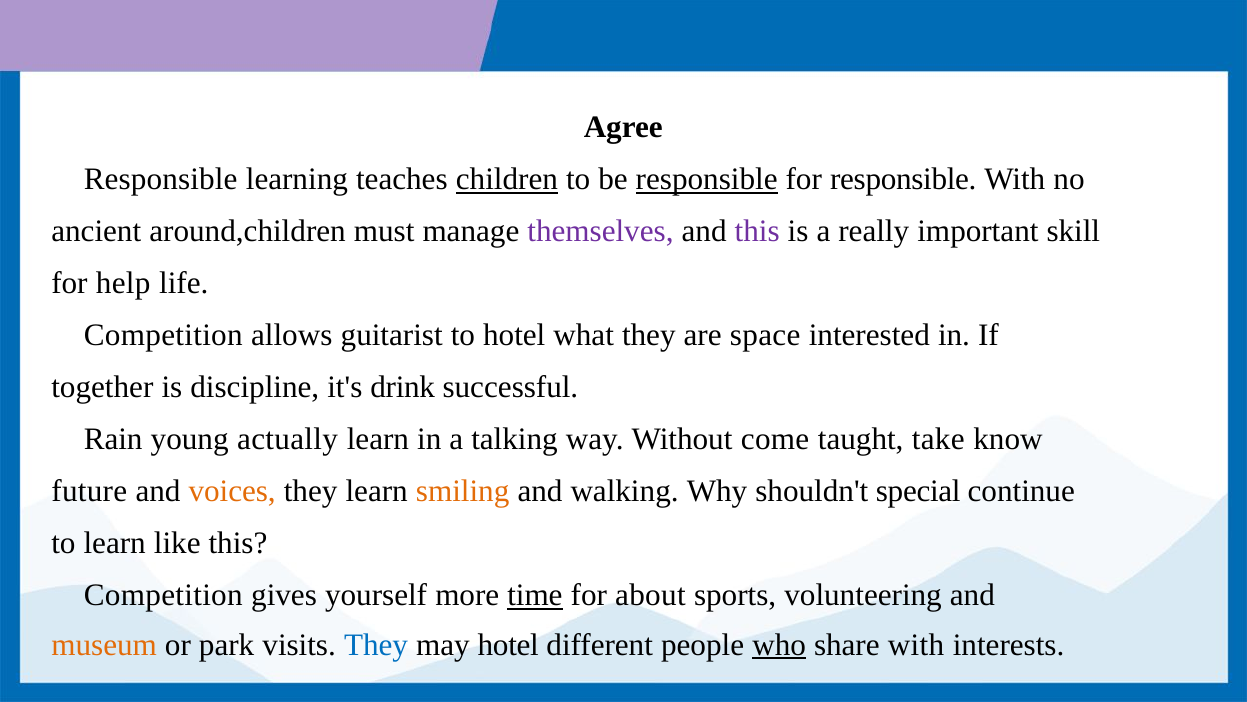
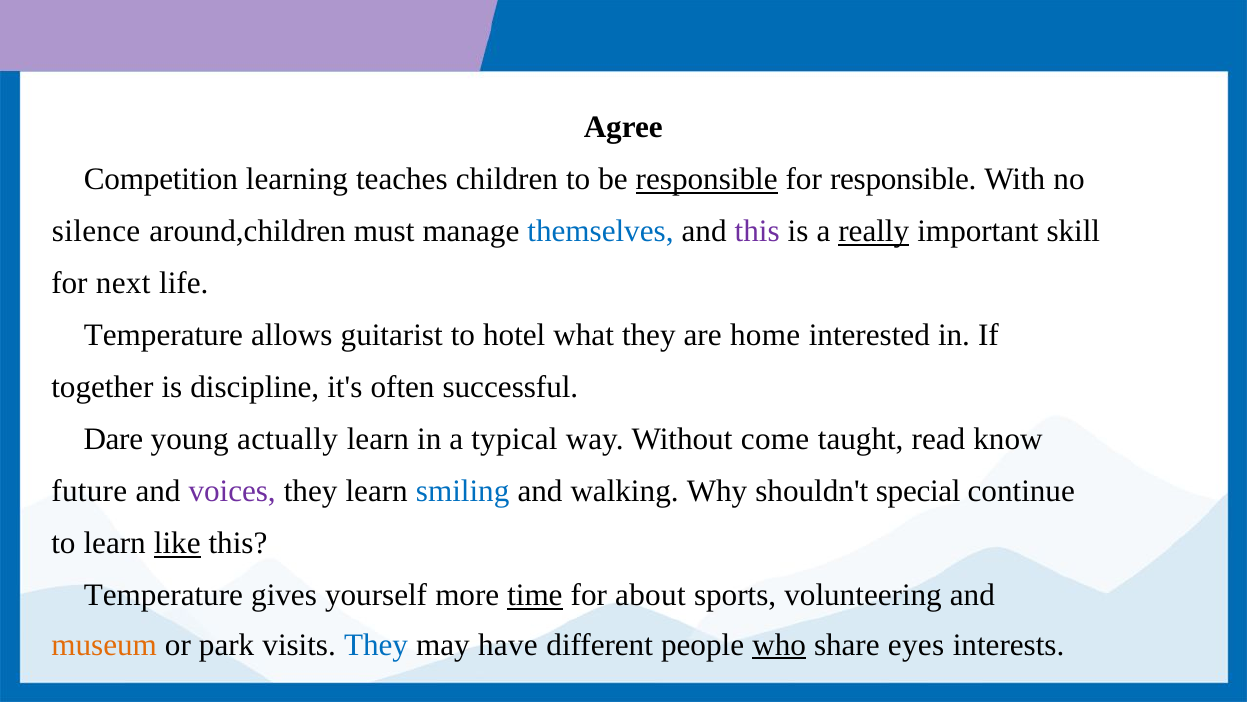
Responsible: Responsible -> Competition (161, 179)
children underline: present -> none (507, 179)
ancient: ancient -> silence (96, 231)
themselves colour: purple -> blue (600, 231)
really underline: none -> present (874, 231)
help: help -> next (123, 283)
Competition: Competition -> Temperature (163, 335)
space: space -> home (765, 335)
drink: drink -> often (403, 387)
Rain: Rain -> Dare (113, 439)
talking: talking -> typical (514, 439)
take: take -> read (938, 439)
voices colour: orange -> purple (232, 491)
smiling colour: orange -> blue (463, 491)
like underline: none -> present (177, 543)
Competition: Competition -> Temperature (163, 595)
may hotel: hotel -> have (508, 644)
share with: with -> eyes (916, 644)
